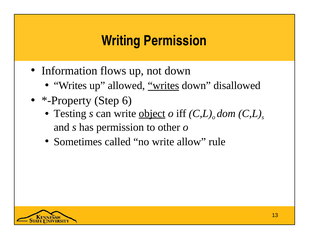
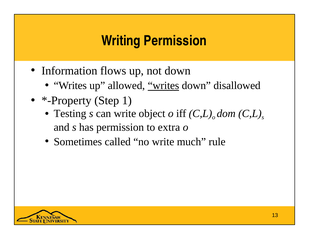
6: 6 -> 1 (127, 101)
object underline: present -> none (152, 113)
other: other -> extra (169, 127)
allow: allow -> much (191, 142)
